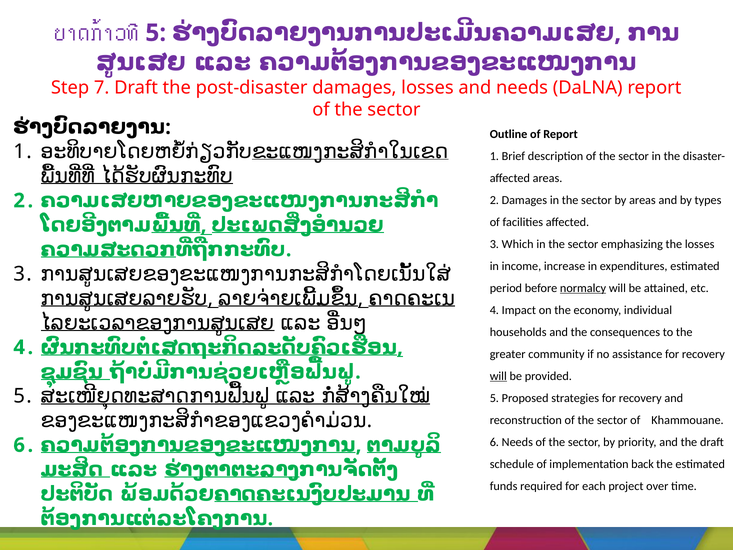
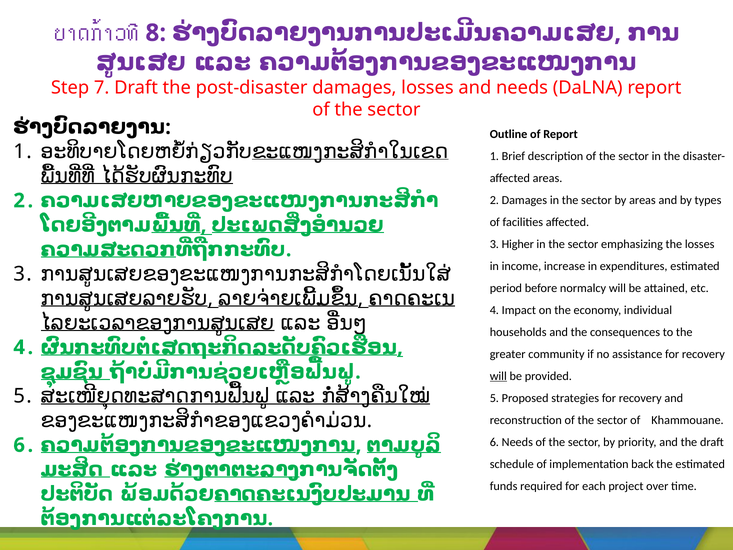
5: 5 -> 8 (156, 33)
Which: Which -> Higher (518, 244)
normalcy underline: present -> none (583, 288)
